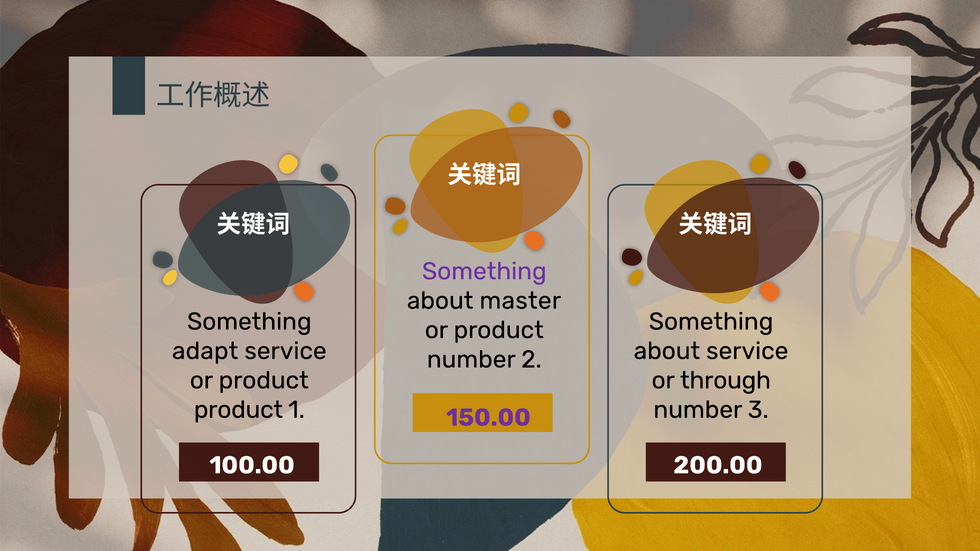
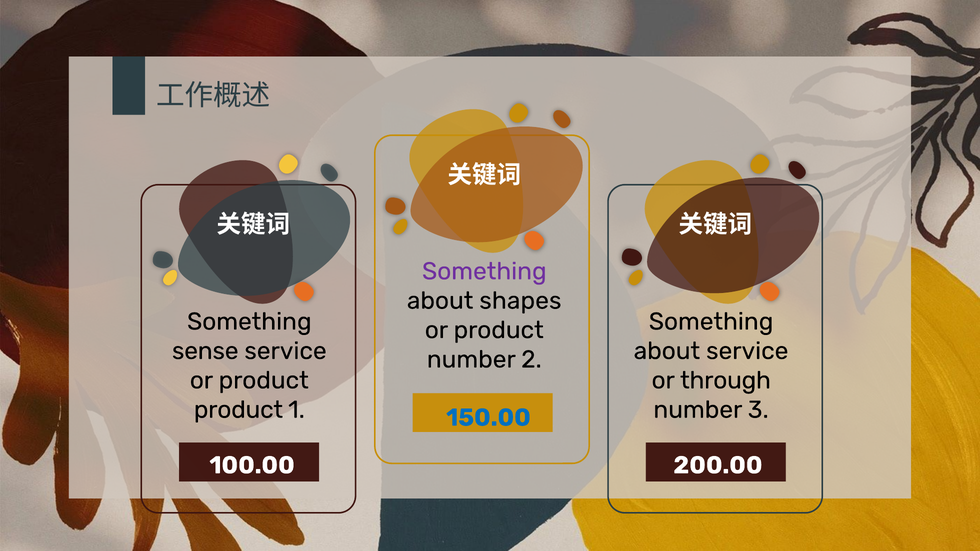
master: master -> shapes (520, 301)
adapt: adapt -> sense (205, 351)
150.00 colour: purple -> blue (488, 418)
